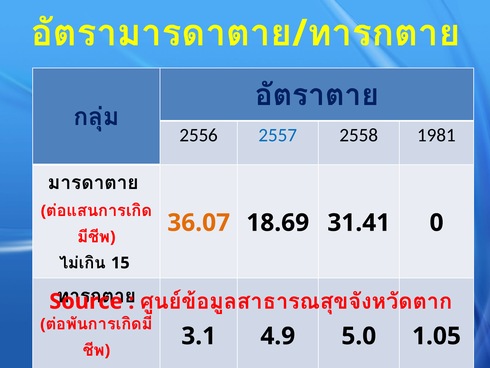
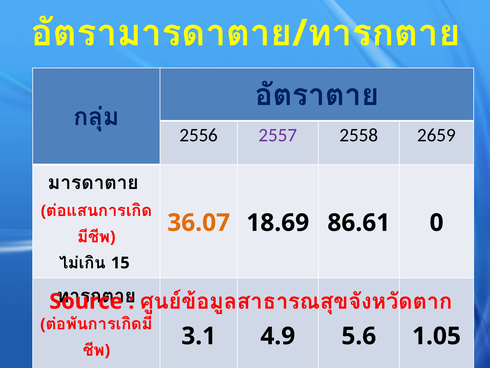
2557 colour: blue -> purple (278, 135)
1981: 1981 -> 2659 (437, 135)
31.41: 31.41 -> 86.61 (359, 222)
5.0: 5.0 -> 5.6 (359, 336)
